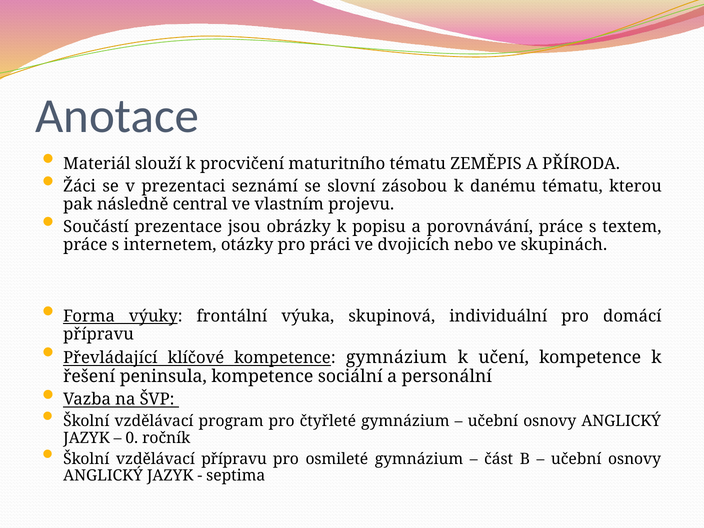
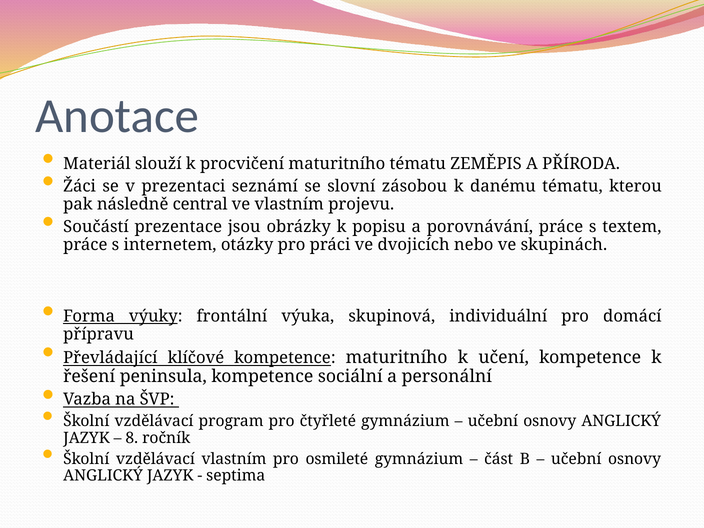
kompetence gymnázium: gymnázium -> maturitního (397, 358)
0: 0 -> 8 (132, 438)
vzdělávací přípravu: přípravu -> vlastním (234, 459)
